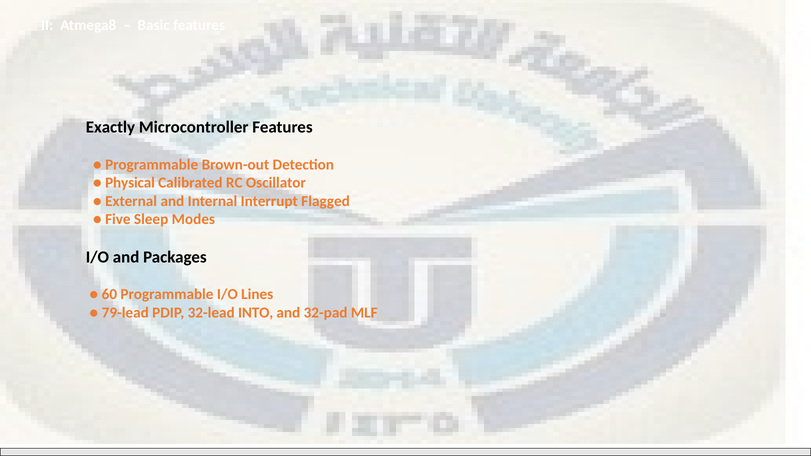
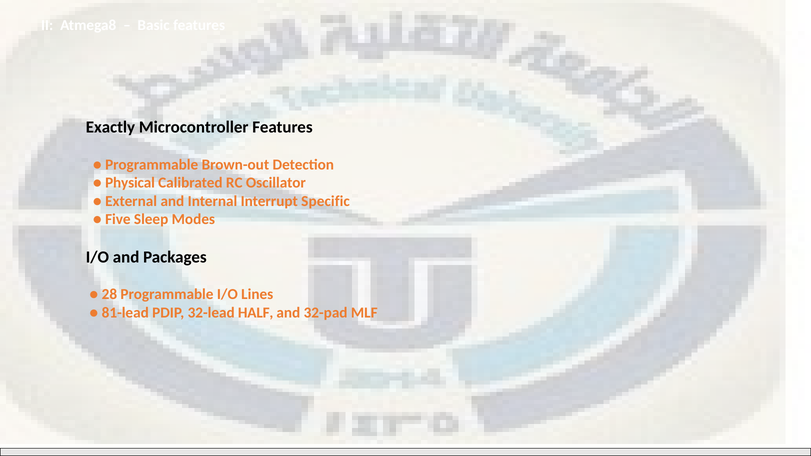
Flagged: Flagged -> Specific (326, 201)
60: 60 -> 28 (109, 295)
79-lead: 79-lead -> 81-lead (125, 313)
INTO: INTO -> HALF (256, 313)
